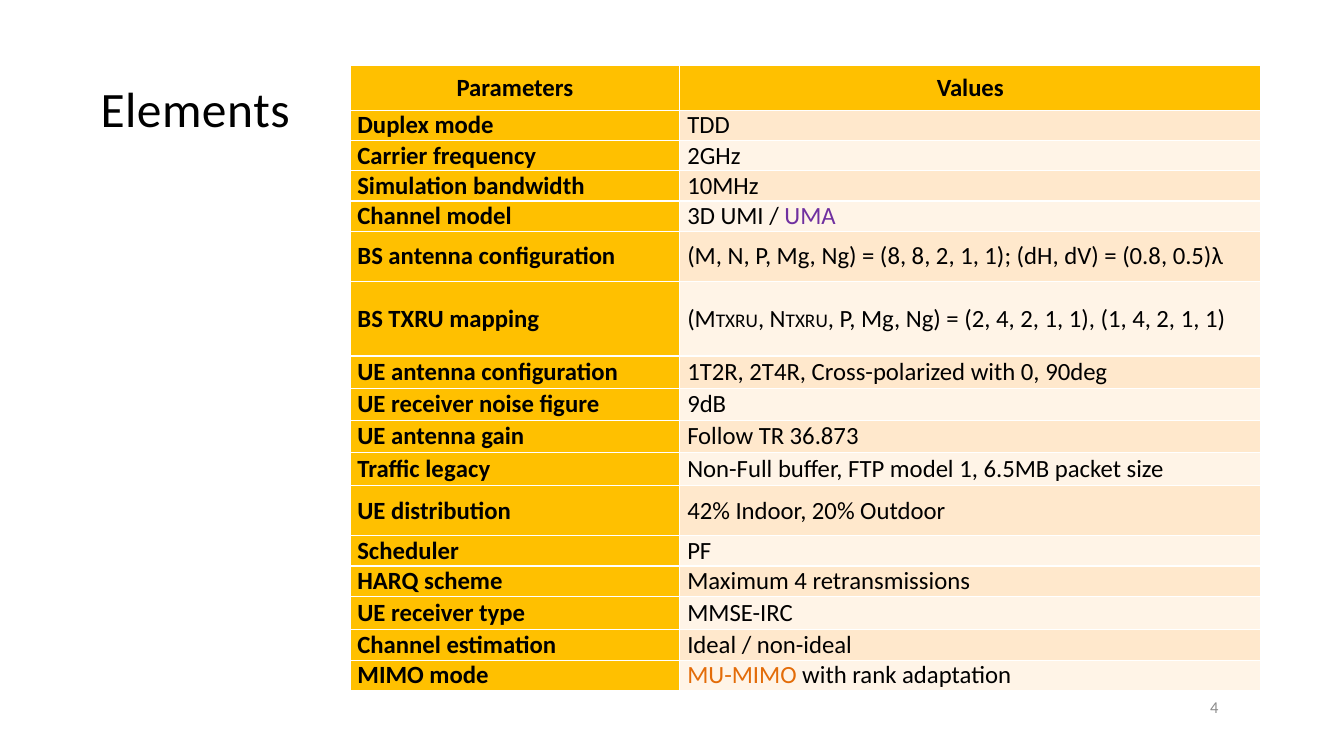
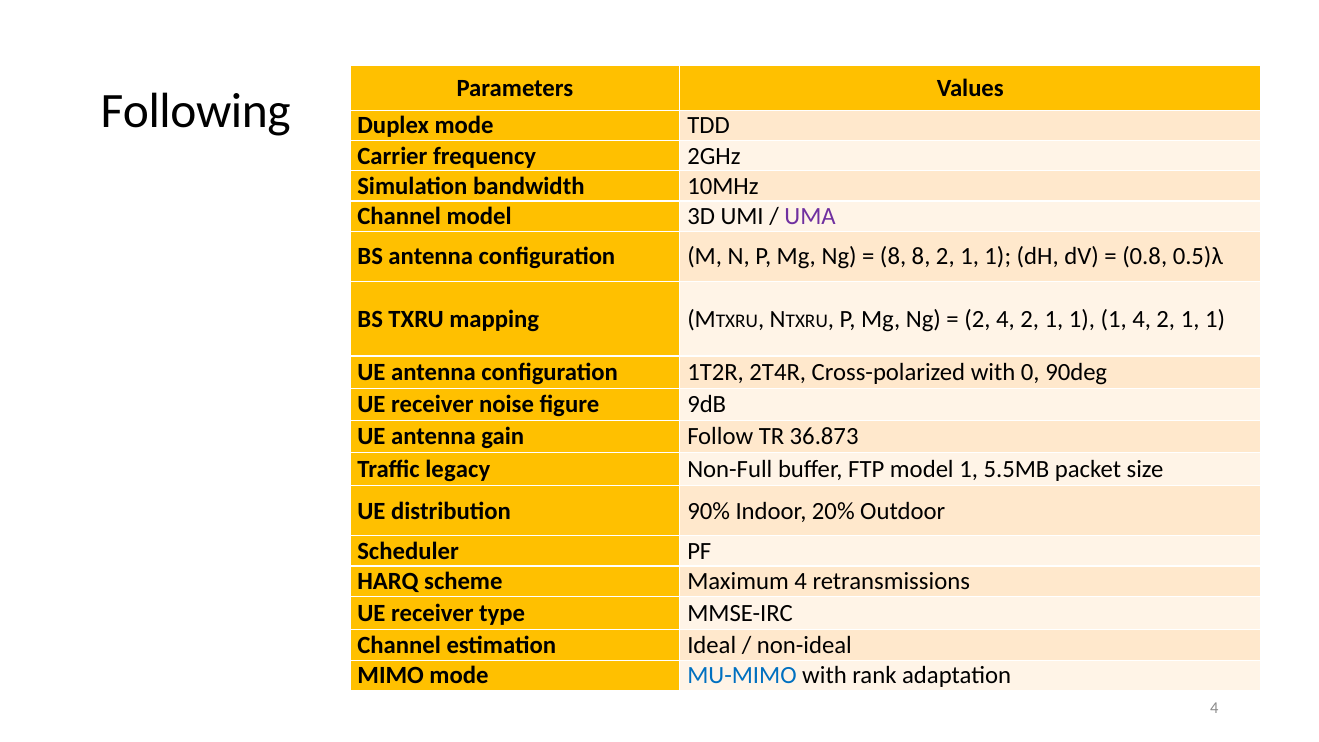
Elements: Elements -> Following (196, 111)
6.5MB: 6.5MB -> 5.5MB (1016, 469)
42%: 42% -> 90% (709, 511)
MU-MIMO colour: orange -> blue (742, 675)
